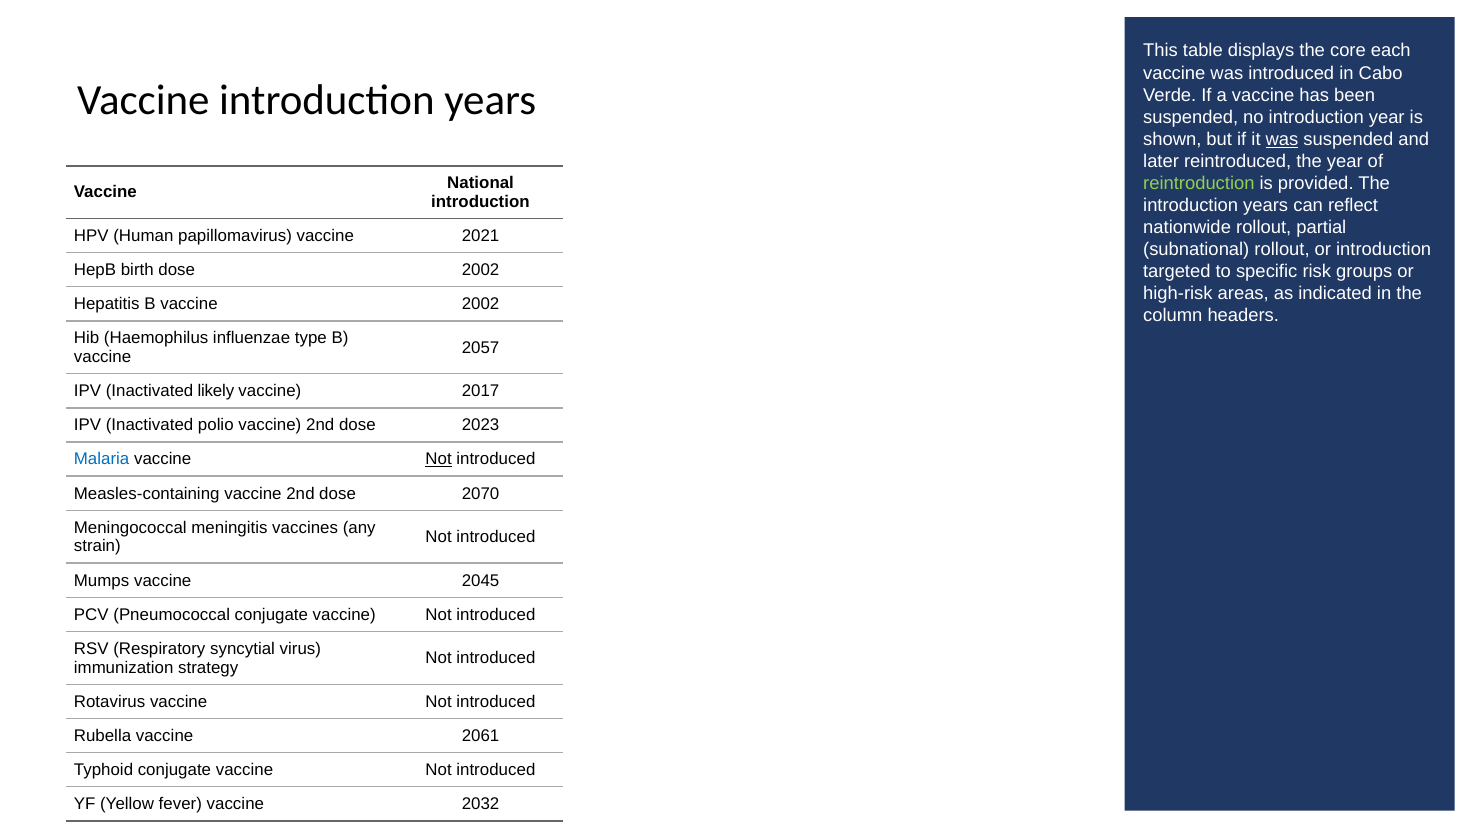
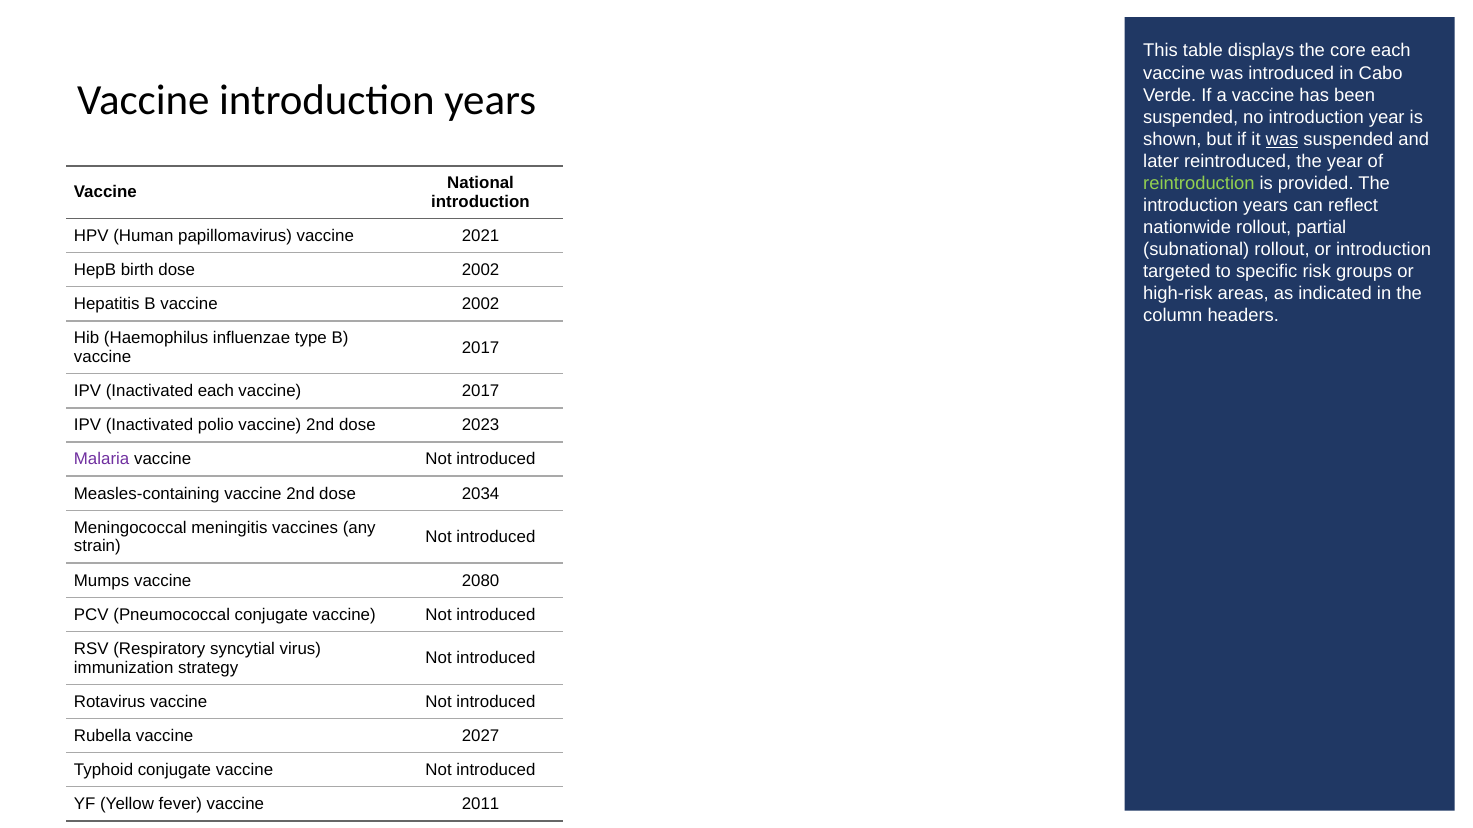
2057: 2057 -> 2017 (481, 348)
Inactivated likely: likely -> each (216, 391)
Malaria colour: blue -> purple (102, 460)
Not underline: present -> none (439, 460)
2070: 2070 -> 2034 (481, 494)
2045: 2045 -> 2080 (481, 581)
2061: 2061 -> 2027 (481, 736)
2032: 2032 -> 2011 (481, 805)
